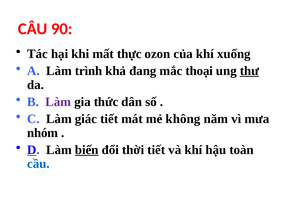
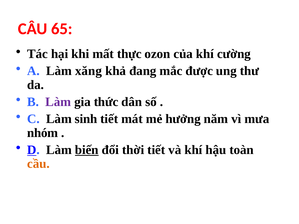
90: 90 -> 65 (62, 29)
xuống: xuống -> cường (234, 54)
trình: trình -> xăng (88, 71)
thoại: thoại -> được (199, 71)
thư underline: present -> none (249, 71)
giác: giác -> sinh (86, 119)
không: không -> hưởng (183, 119)
cầu colour: blue -> orange (38, 164)
